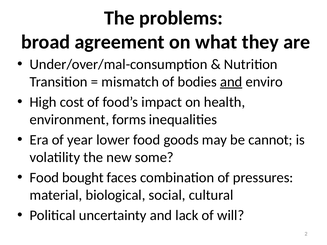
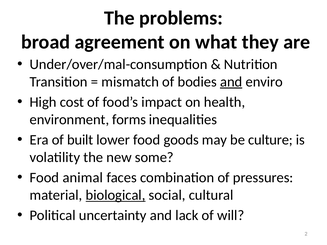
year: year -> built (80, 140)
cannot: cannot -> culture (270, 140)
bought: bought -> animal (83, 178)
biological underline: none -> present (116, 195)
